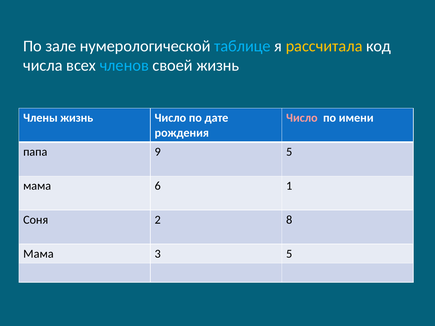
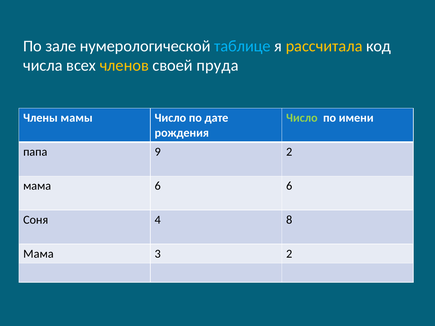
членов colour: light blue -> yellow (124, 66)
своей жизнь: жизнь -> пруда (218, 66)
Члены жизнь: жизнь -> мамы (77, 118)
Число colour: pink -> light green (302, 118)
9 5: 5 -> 2 (289, 152)
6 1: 1 -> 6 (289, 186)
2: 2 -> 4 (158, 220)
3 5: 5 -> 2 (289, 254)
